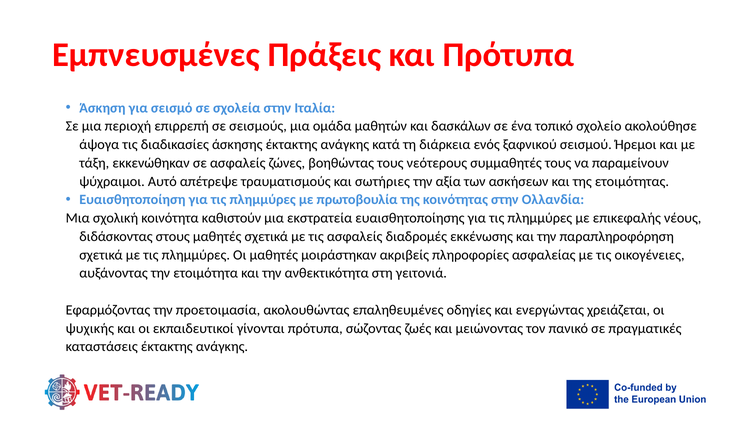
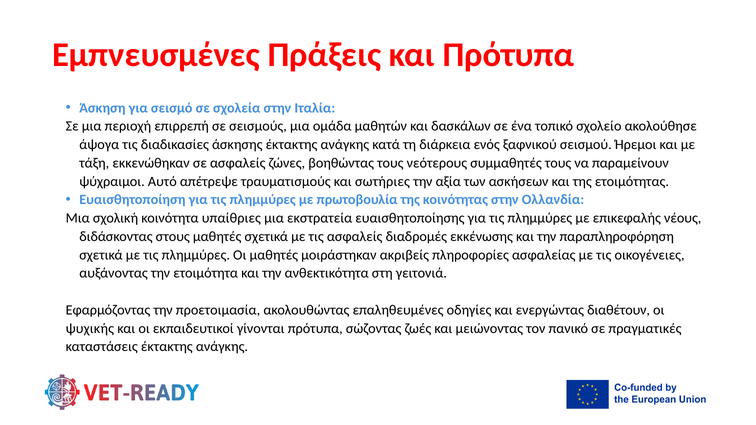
καθιστούν: καθιστούν -> υπαίθριες (231, 218)
χρειάζεται: χρειάζεται -> διαθέτουν (619, 310)
